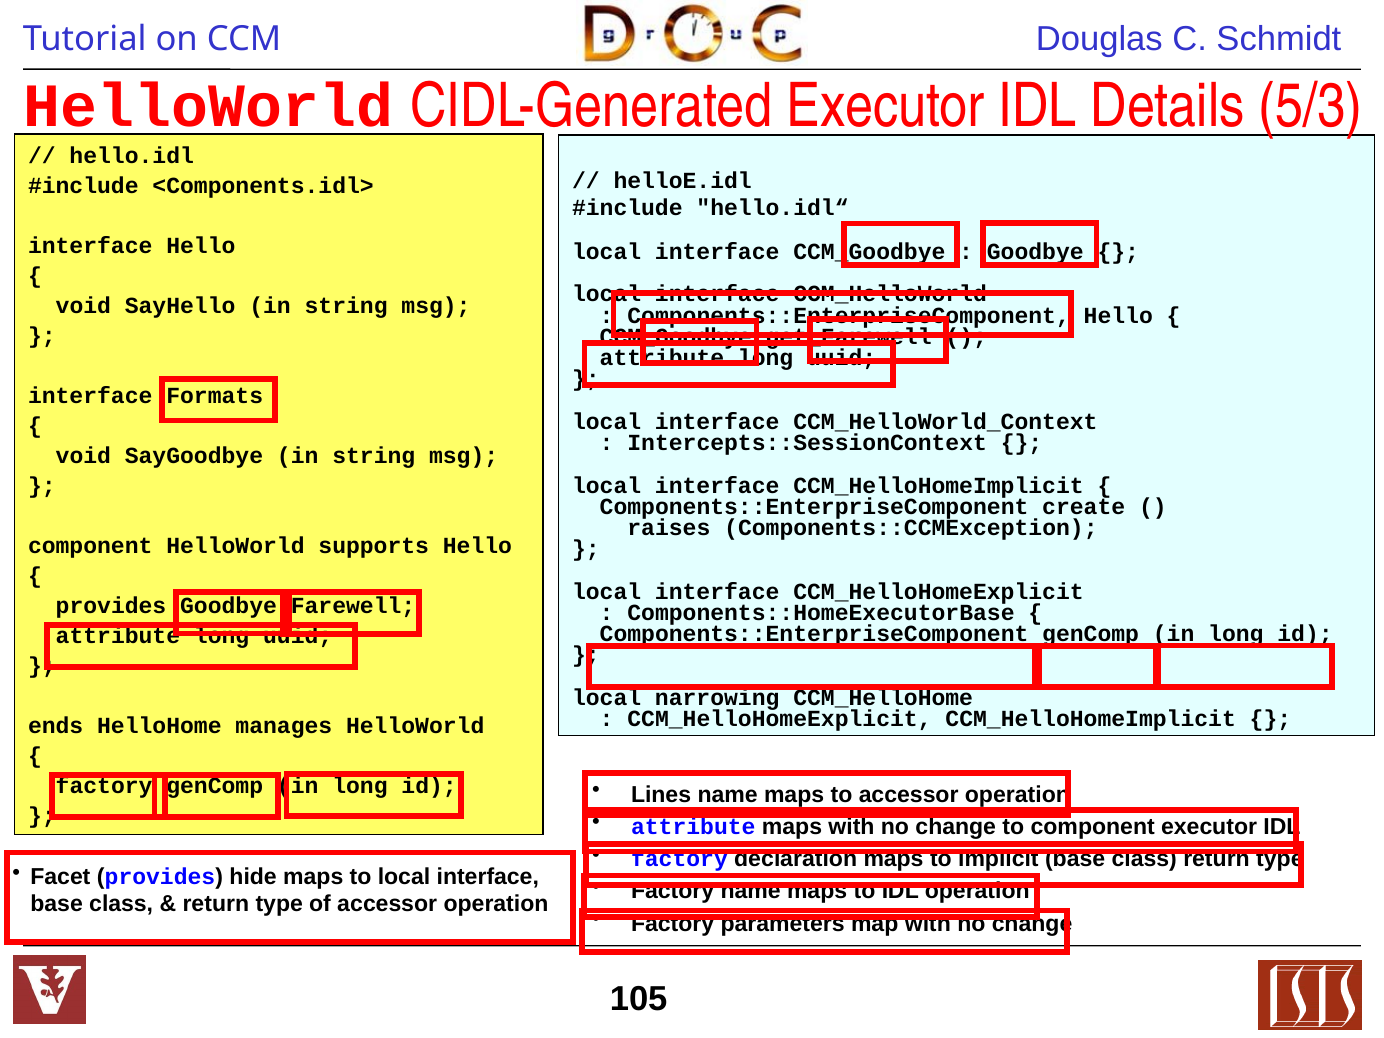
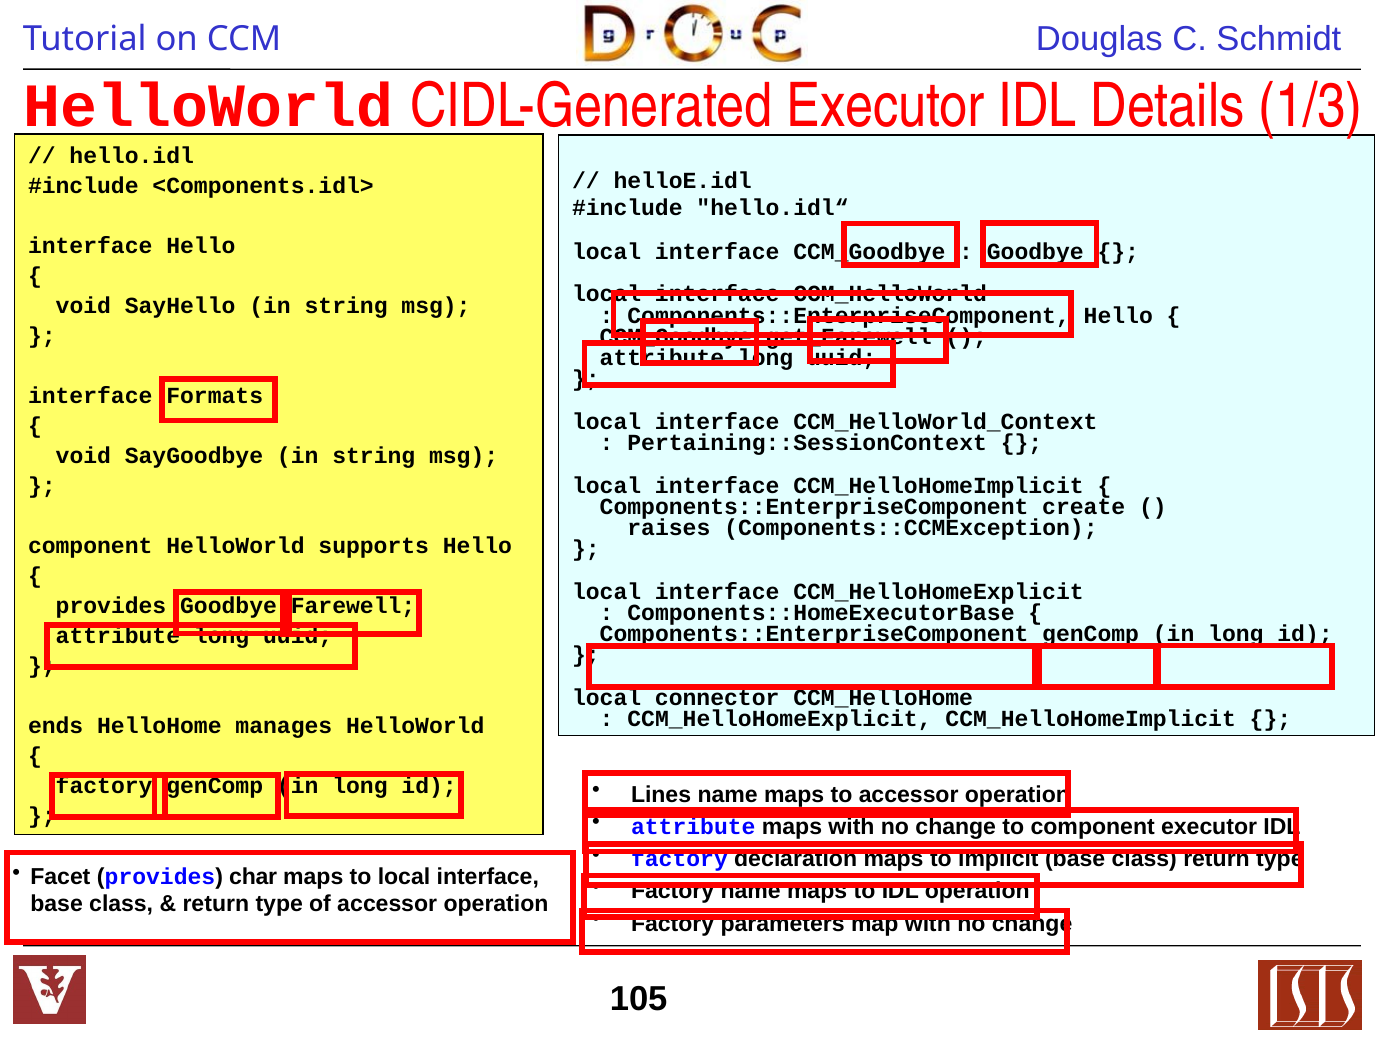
5/3: 5/3 -> 1/3 (1310, 107)
Intercepts::SessionContext: Intercepts::SessionContext -> Pertaining::SessionContext (807, 443)
narrowing: narrowing -> connector (717, 698)
hide: hide -> char (253, 877)
